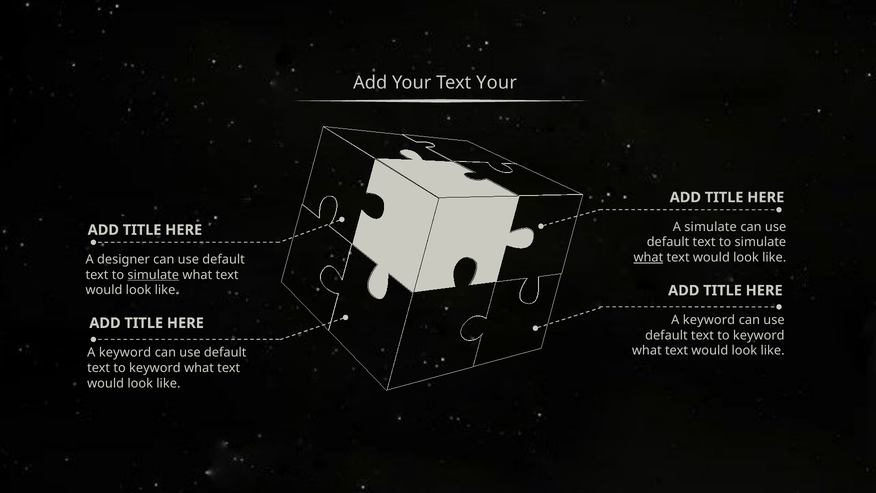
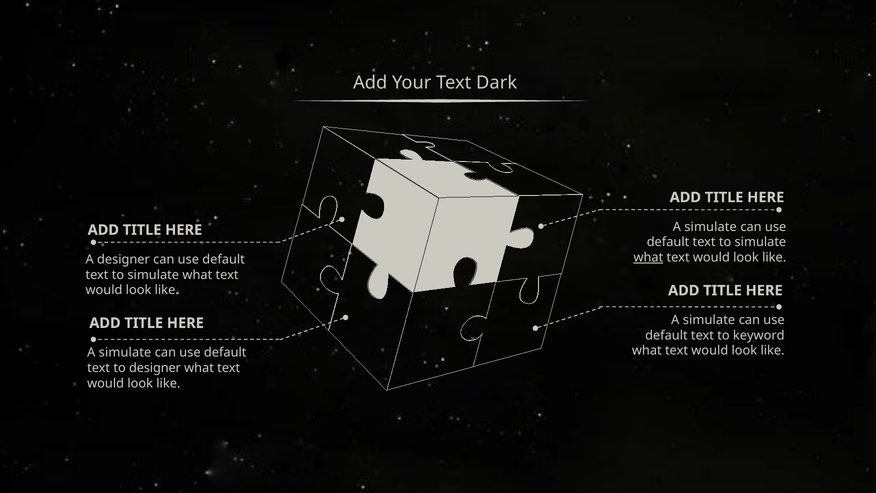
Text Your: Your -> Dark (497, 82)
simulate underline: present -> none (153, 275)
keyword: keyword -> simulate (709, 320)
keyword: keyword -> simulate (125, 352)
keyword: keyword -> designer (155, 368)
